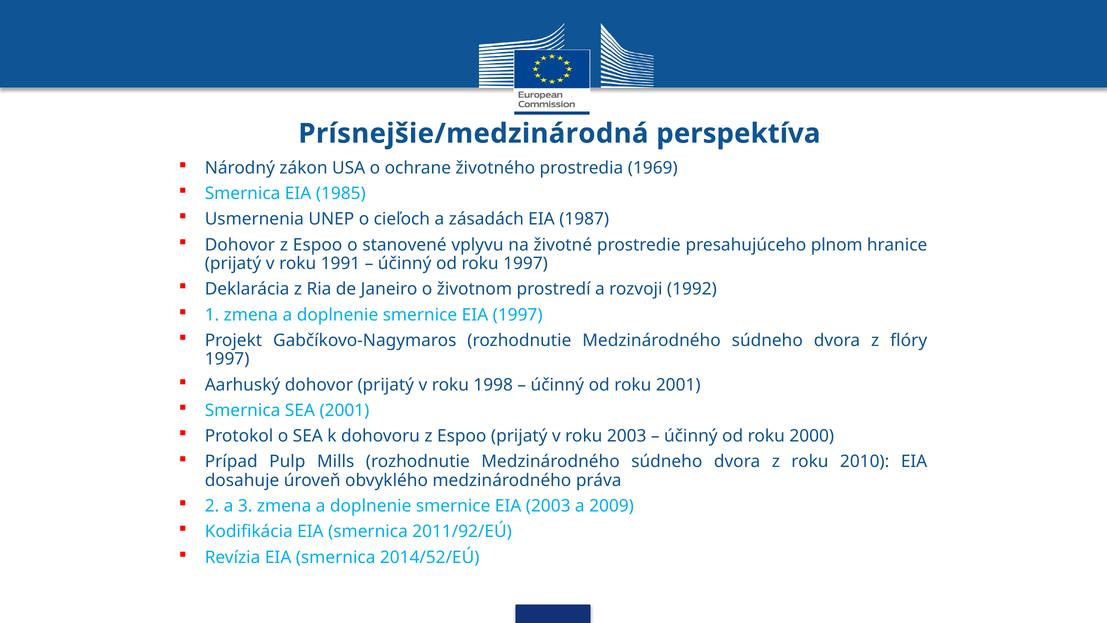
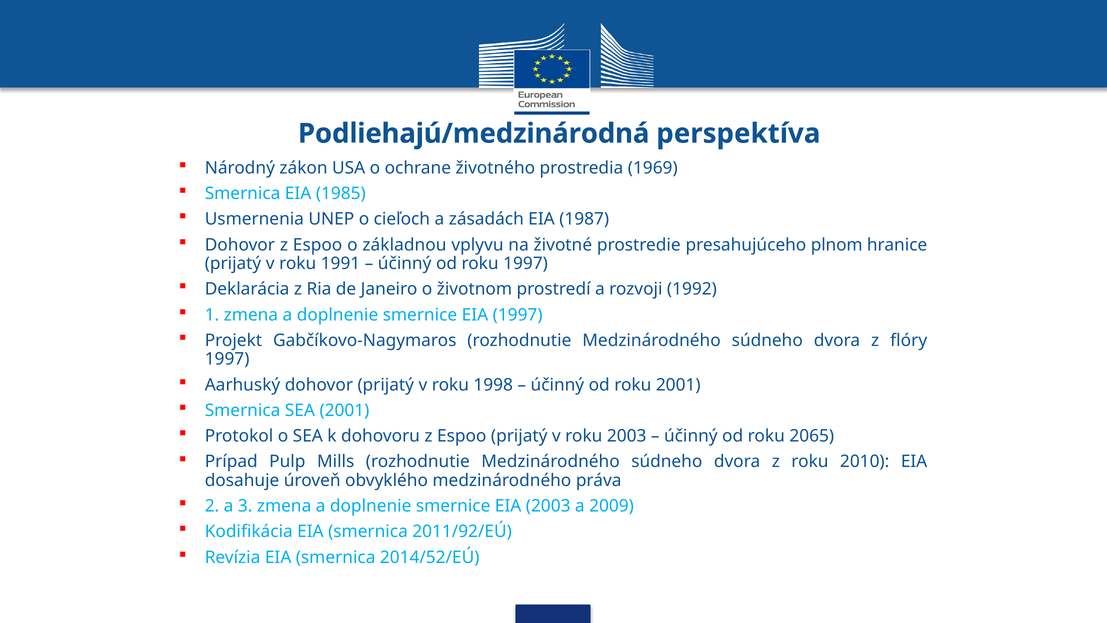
Prísnejšie/medzinárodná: Prísnejšie/medzinárodná -> Podliehajú/medzinárodná (474, 134)
stanovené: stanovené -> základnou (404, 245)
2000: 2000 -> 2065 (812, 436)
